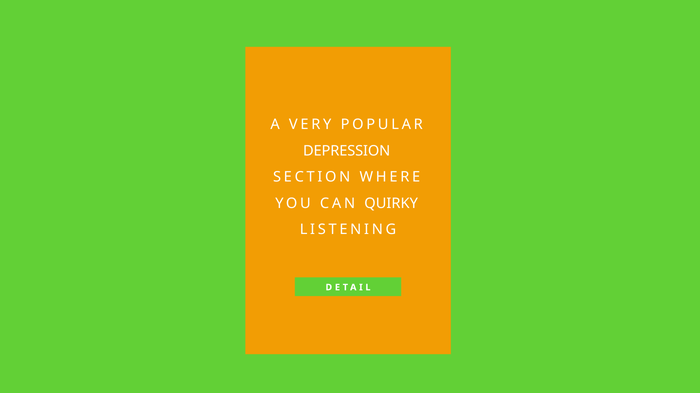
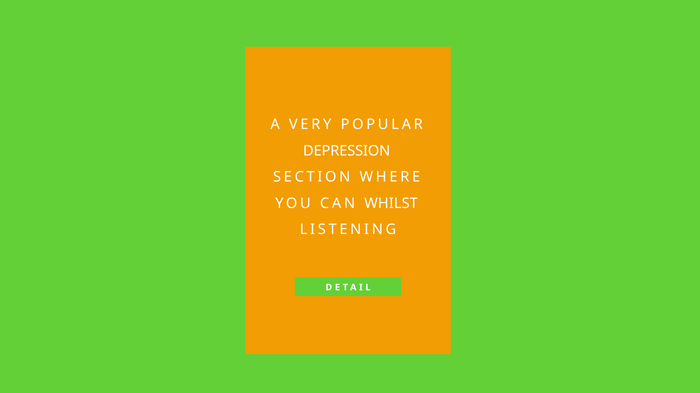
QUIRKY: QUIRKY -> WHILST (391, 204)
